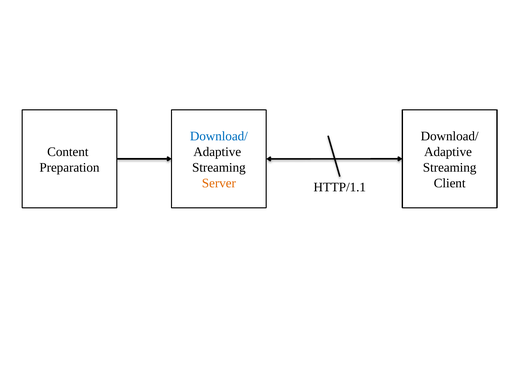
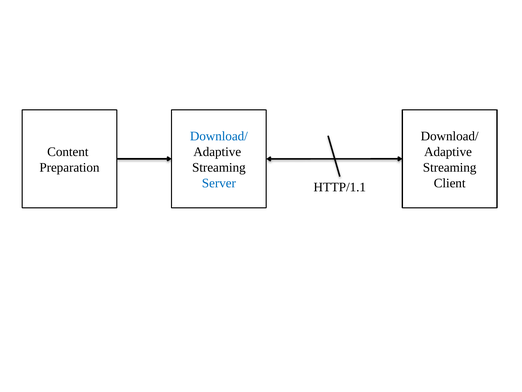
Server colour: orange -> blue (219, 183)
